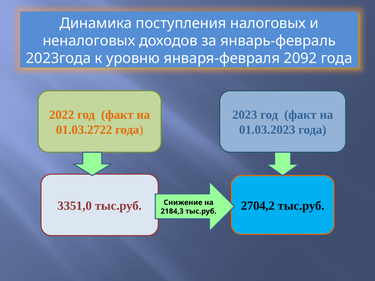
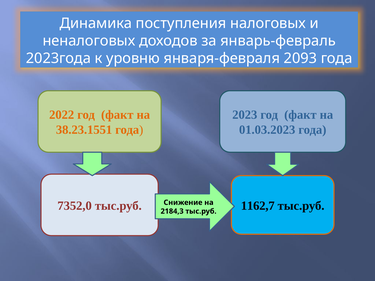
2092: 2092 -> 2093 (300, 58)
01.03.2722: 01.03.2722 -> 38.23.1551 (84, 130)
3351,0: 3351,0 -> 7352,0 (75, 206)
2704,2: 2704,2 -> 1162,7 (258, 206)
